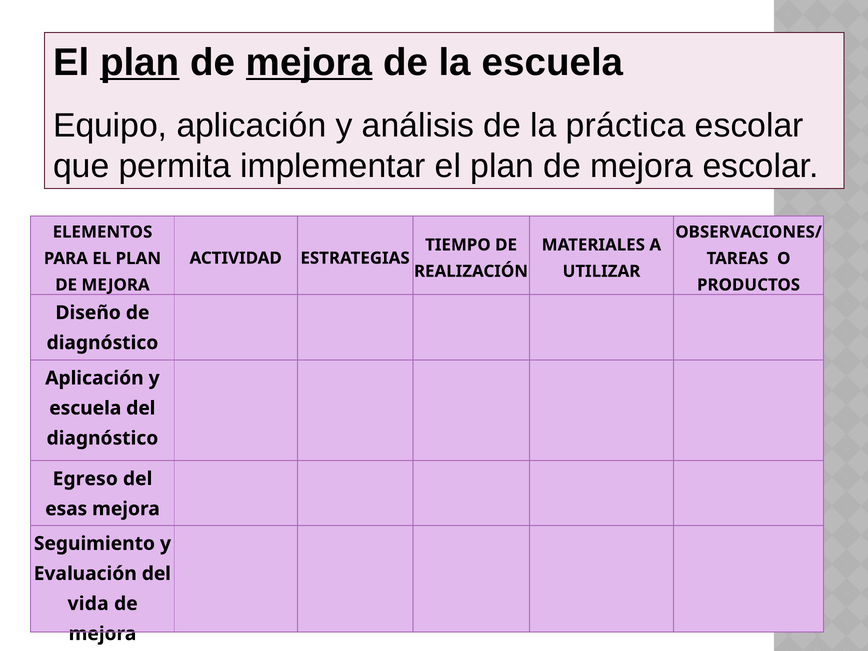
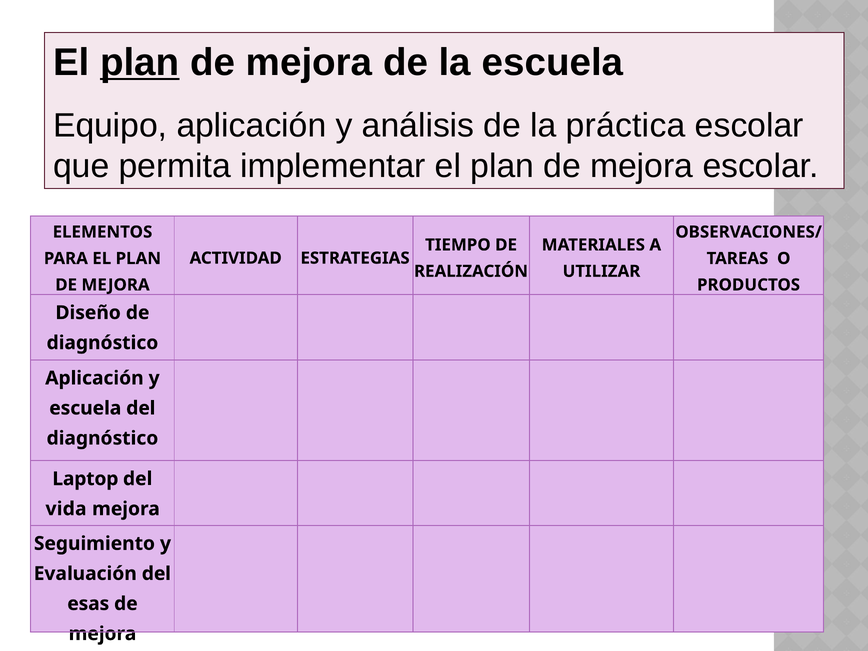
mejora underline: present -> none (309, 62)
Egreso: Egreso -> Laptop (85, 479)
esas: esas -> vida (66, 509)
vida: vida -> esas (88, 604)
